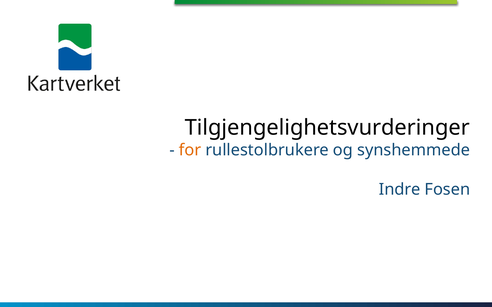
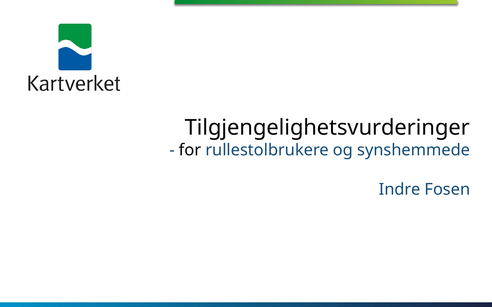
for colour: orange -> black (190, 150)
